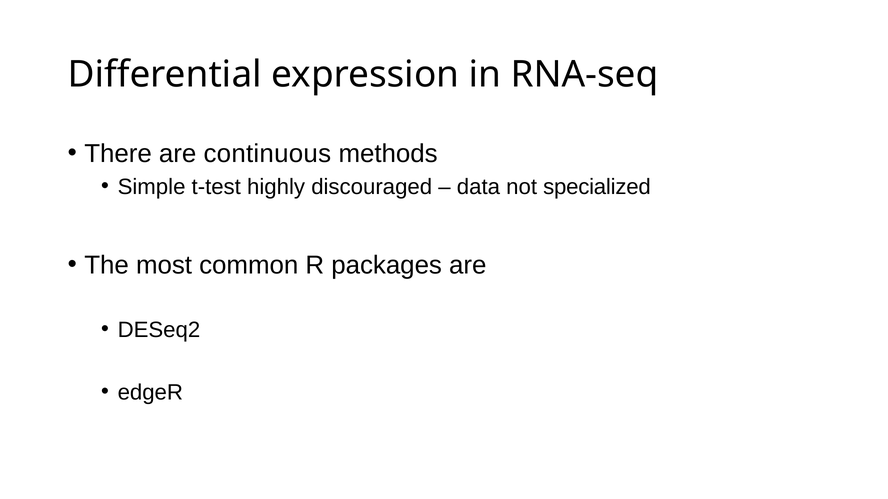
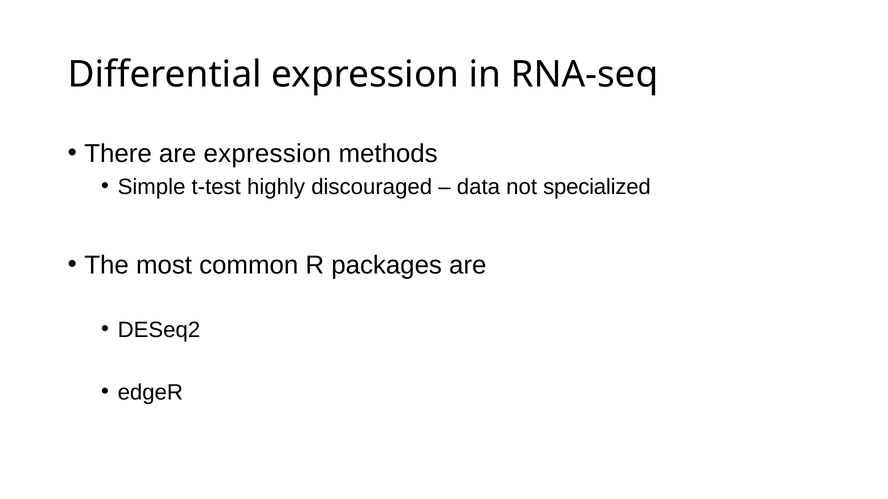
are continuous: continuous -> expression (267, 154)
